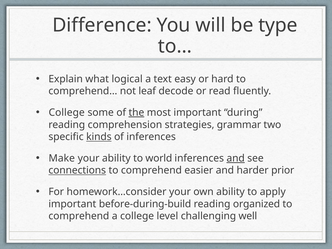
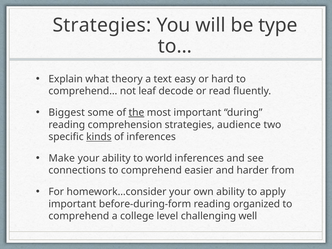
Difference: Difference -> Strategies (102, 25)
logical: logical -> theory (127, 79)
College: College -> Biggest (67, 112)
grammar: grammar -> audience (239, 125)
and underline: present -> none (236, 158)
connections underline: present -> none (77, 170)
prior: prior -> from (283, 170)
before-during-build: before-during-build -> before-during-form (145, 204)
